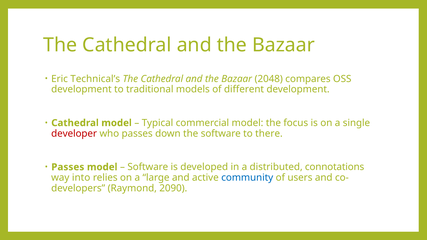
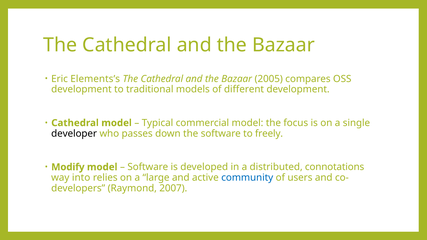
Technical’s: Technical’s -> Elements’s (95, 79)
2048: 2048 -> 2005 (269, 79)
developer colour: red -> black (74, 134)
there: there -> freely (269, 134)
Passes: Passes -> Modify (68, 167)
2090: 2090 -> 2007 (173, 188)
